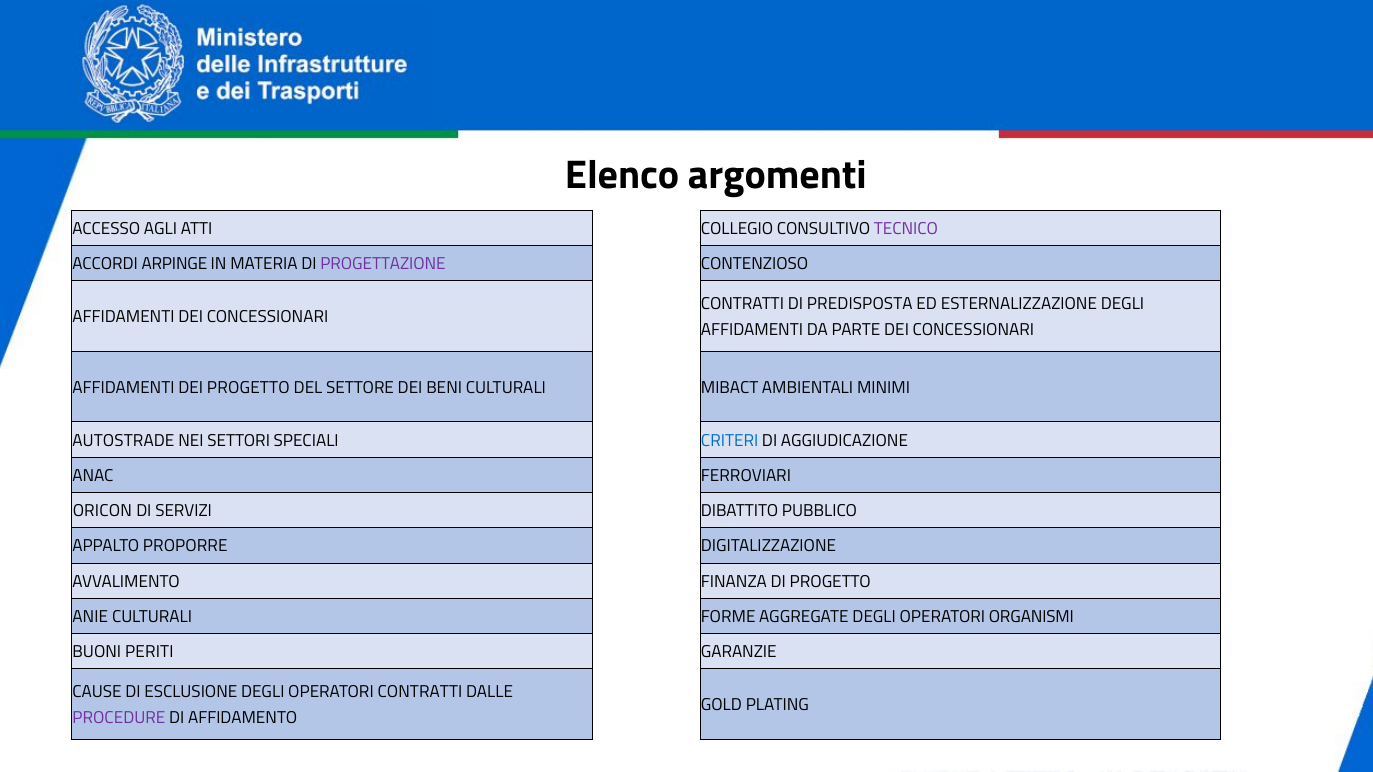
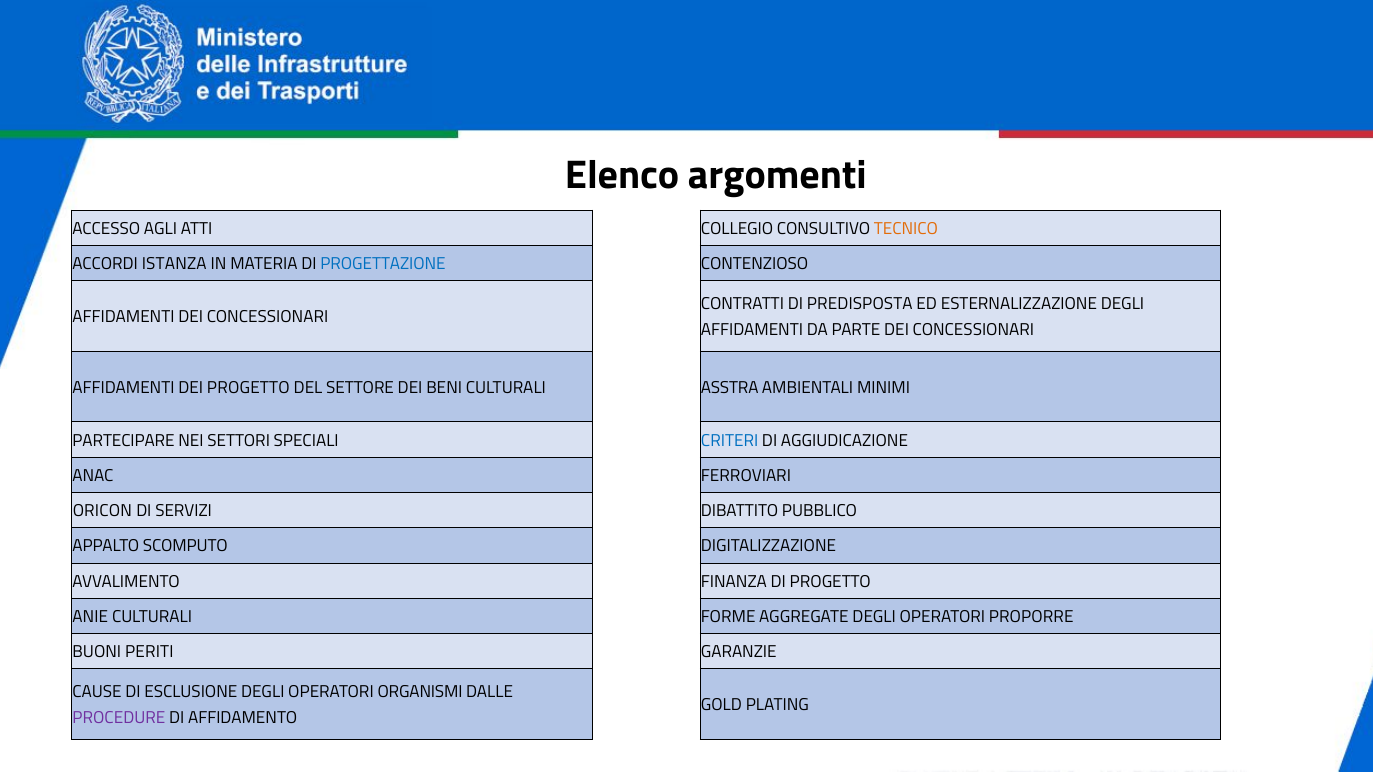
TECNICO colour: purple -> orange (906, 229)
ARPINGE: ARPINGE -> ISTANZA (174, 264)
PROGETTAZIONE colour: purple -> blue (383, 264)
MIBACT: MIBACT -> ASSTRA (730, 388)
AUTOSTRADE: AUTOSTRADE -> PARTECIPARE (124, 441)
PROPORRE: PROPORRE -> SCOMPUTO (185, 547)
ORGANISMI: ORGANISMI -> PROPORRE (1031, 617)
OPERATORI CONTRATTI: CONTRATTI -> ORGANISMI (420, 692)
